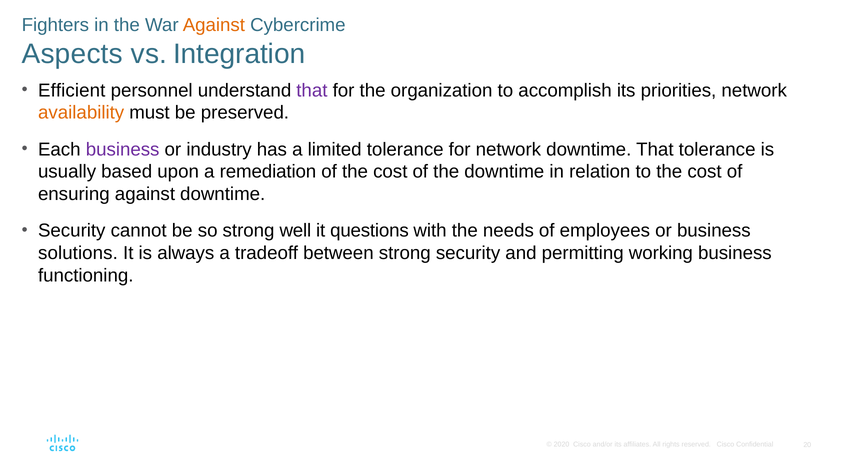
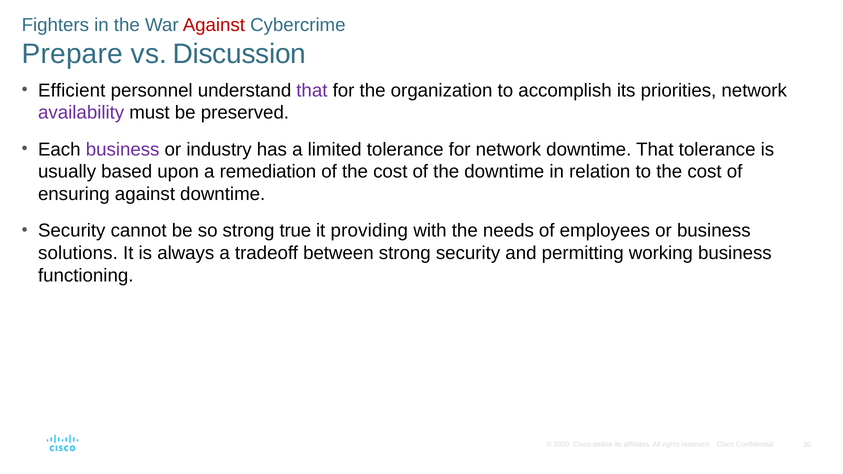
Against colour: orange -> red (214, 25)
Aspects: Aspects -> Prepare (72, 54)
Integration: Integration -> Discussion (239, 54)
availability colour: orange -> purple (81, 113)
well: well -> true (295, 231)
questions: questions -> providing (369, 231)
